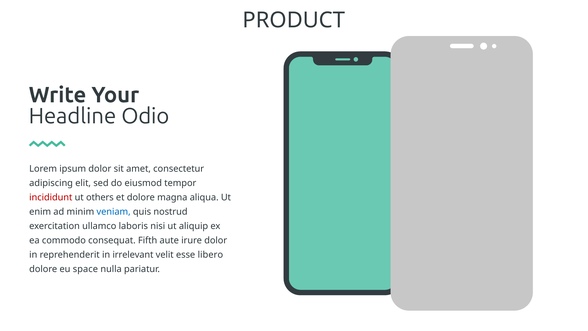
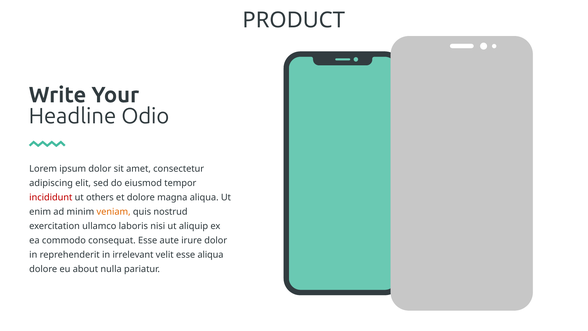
veniam colour: blue -> orange (114, 212)
consequat Fifth: Fifth -> Esse (148, 240)
esse libero: libero -> aliqua (210, 255)
space: space -> about (85, 269)
